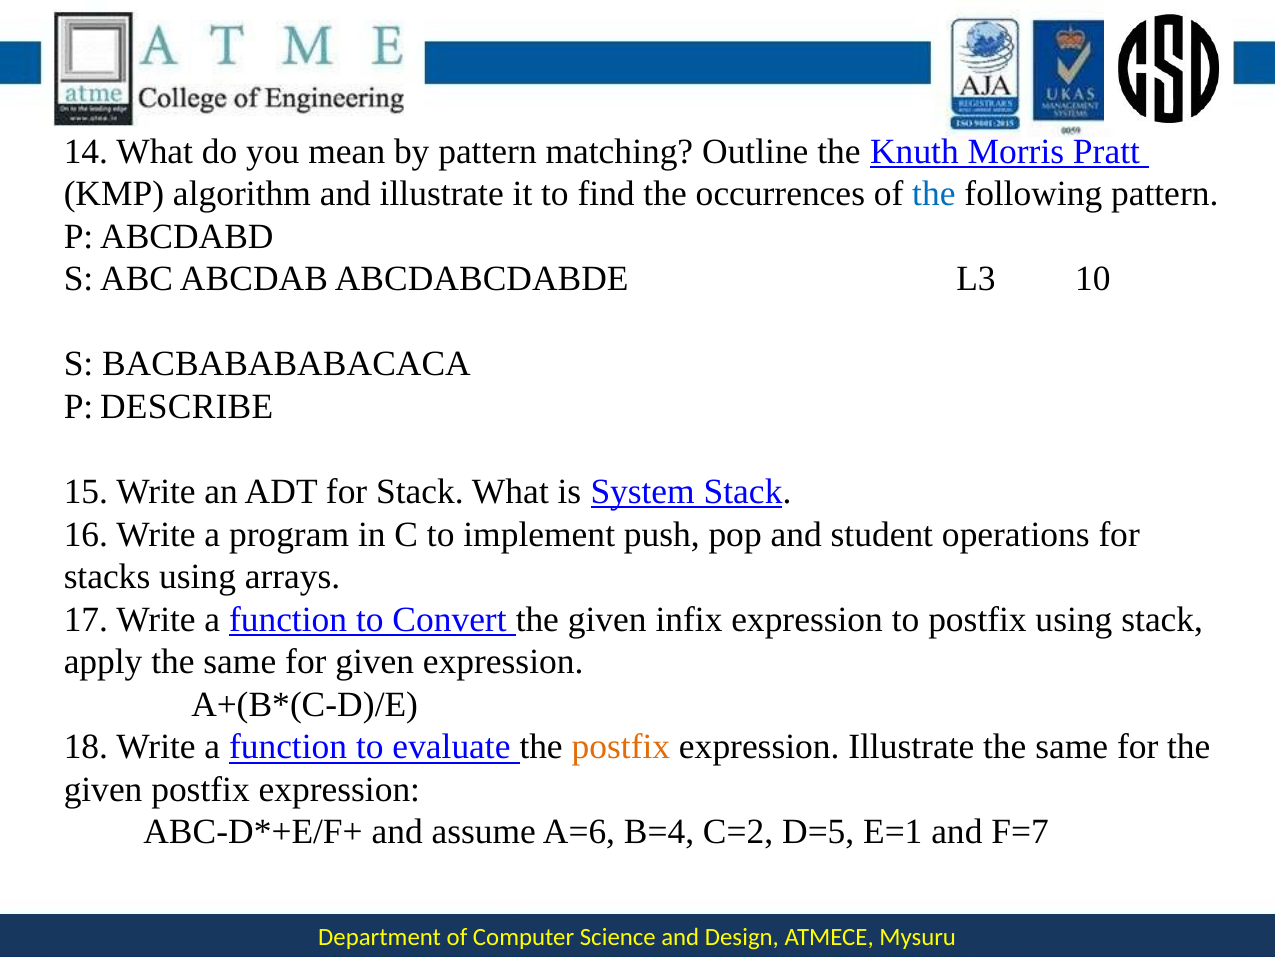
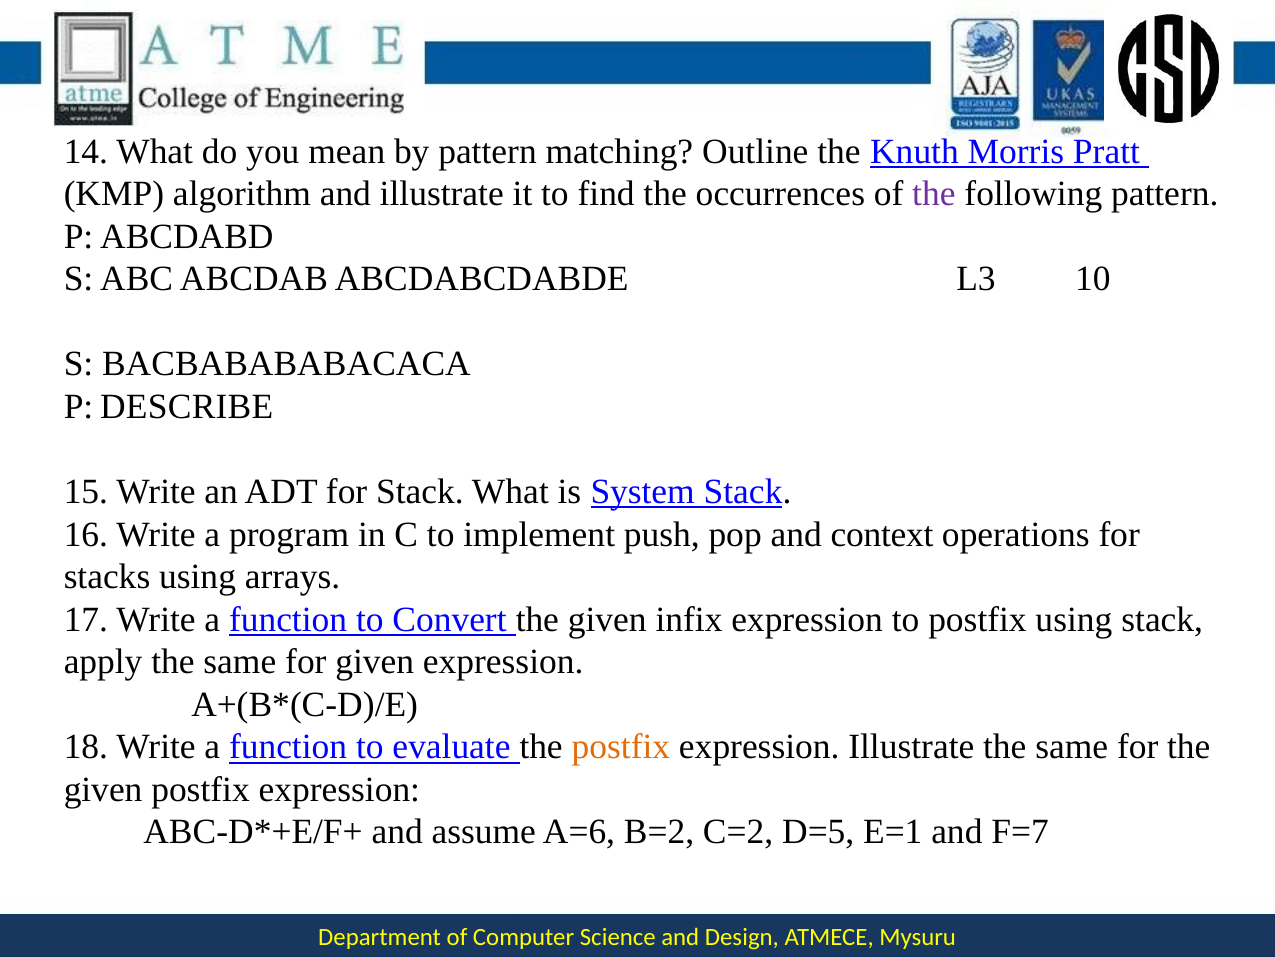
the colour: blue -> purple (934, 194)
student: student -> context (882, 534)
B=4: B=4 -> B=2 (659, 832)
